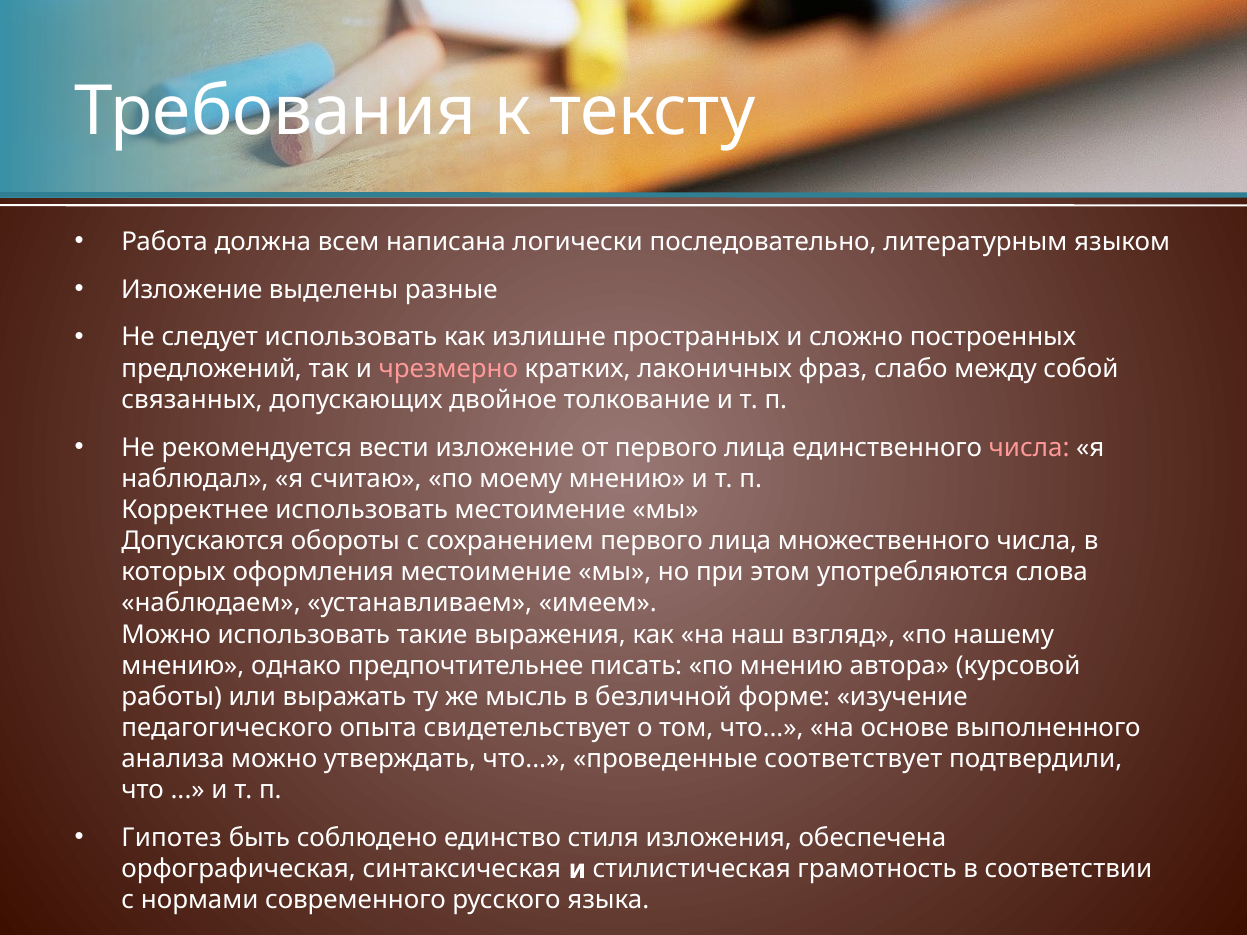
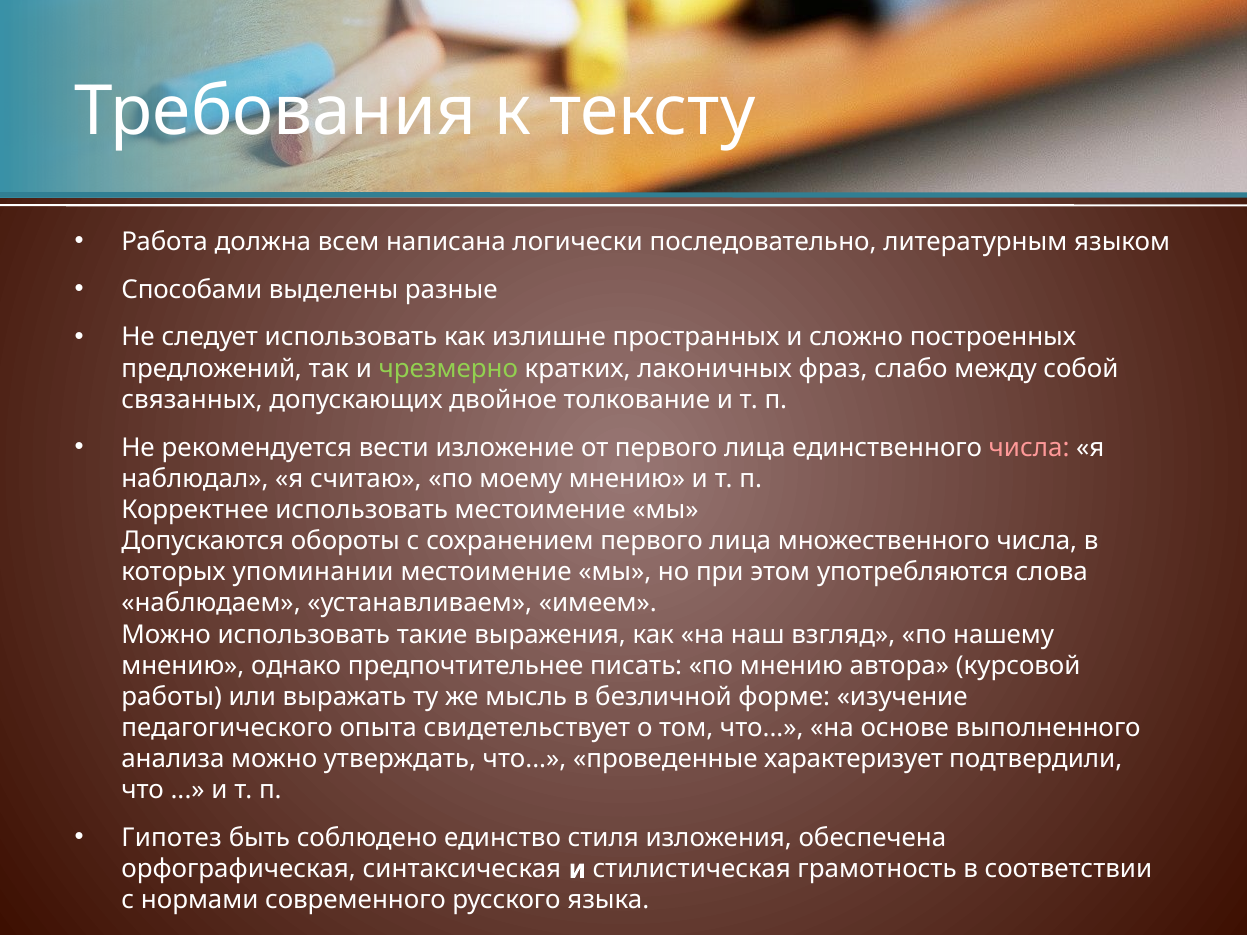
Изложение: Изложение -> Способами (192, 290)
чрезмерно colour: pink -> light green (448, 369)
оформления: оформления -> упоминании (313, 572)
соответствует: соответствует -> характеризует (854, 759)
